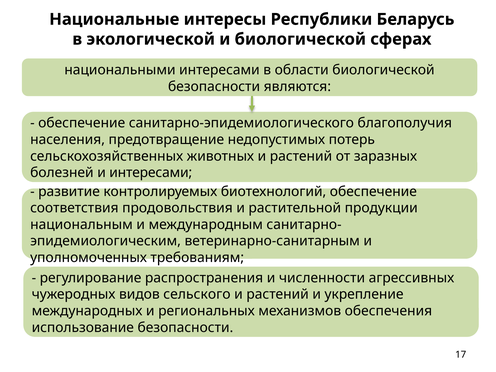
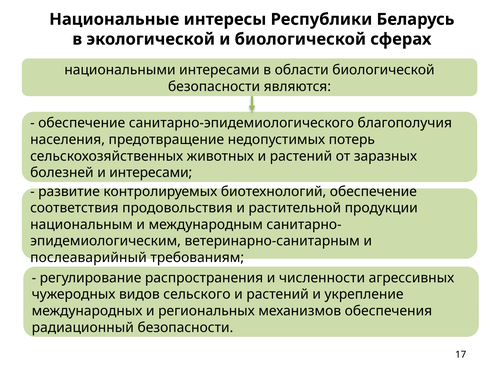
уполномоченных: уполномоченных -> послеаварийный (88, 258)
использование: использование -> радиационный (83, 328)
